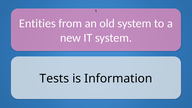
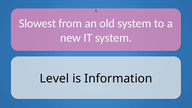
Entities: Entities -> Slowest (37, 23)
Tests: Tests -> Level (54, 79)
